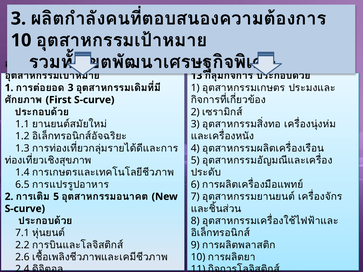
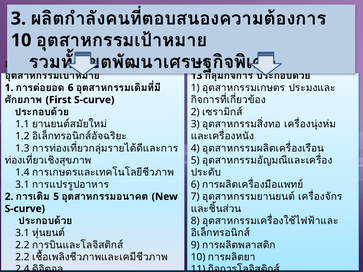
3: 3 -> 6 (71, 88)
6.5: 6.5 -> 3.1 (22, 185)
7.1: 7.1 -> 3.1 (22, 233)
2.6: 2.6 -> 2.2 (22, 257)
